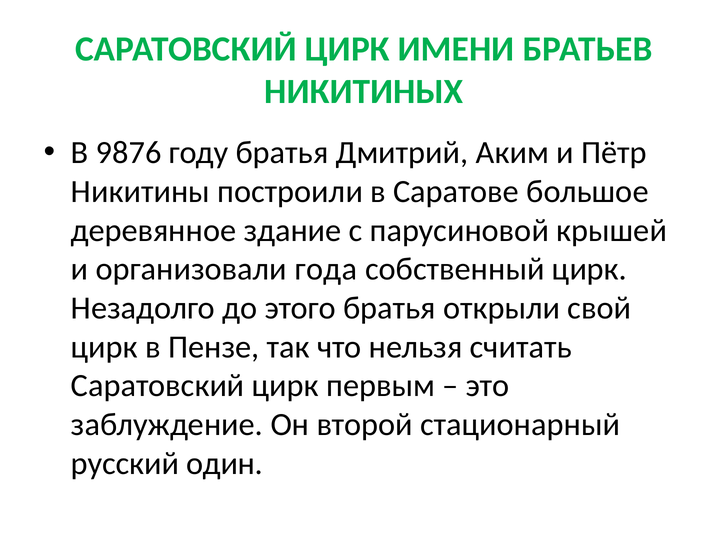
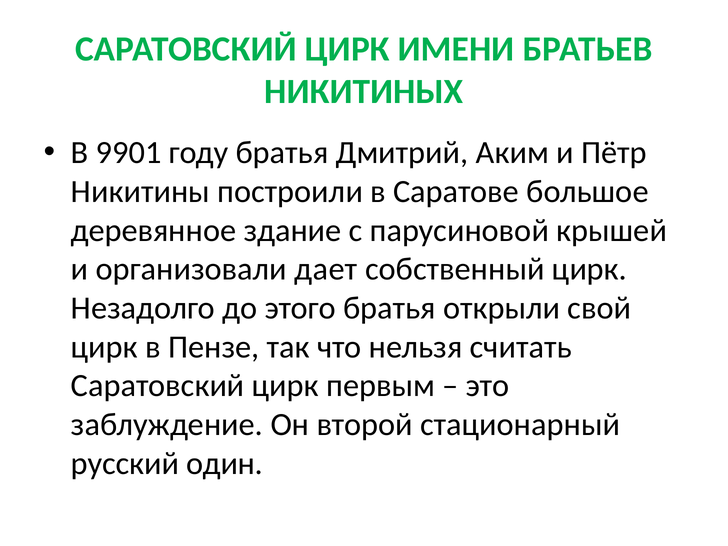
9876: 9876 -> 9901 (129, 153)
года: года -> дает (326, 269)
